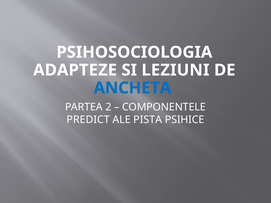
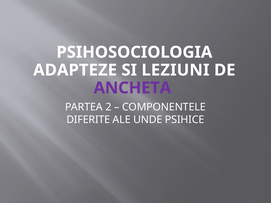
ANCHETA colour: blue -> purple (132, 88)
PREDICT: PREDICT -> DIFERITE (88, 120)
PISTA: PISTA -> UNDE (148, 120)
